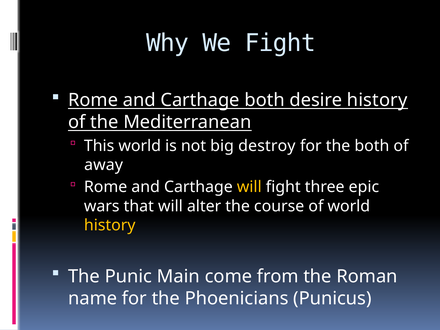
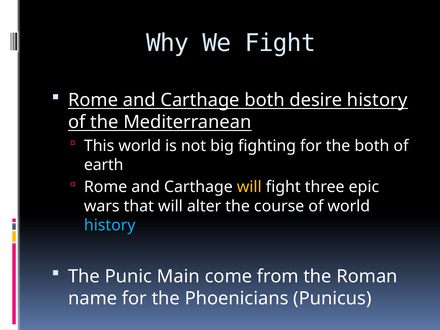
destroy: destroy -> fighting (267, 146)
away: away -> earth (104, 165)
history colour: yellow -> light blue (110, 225)
